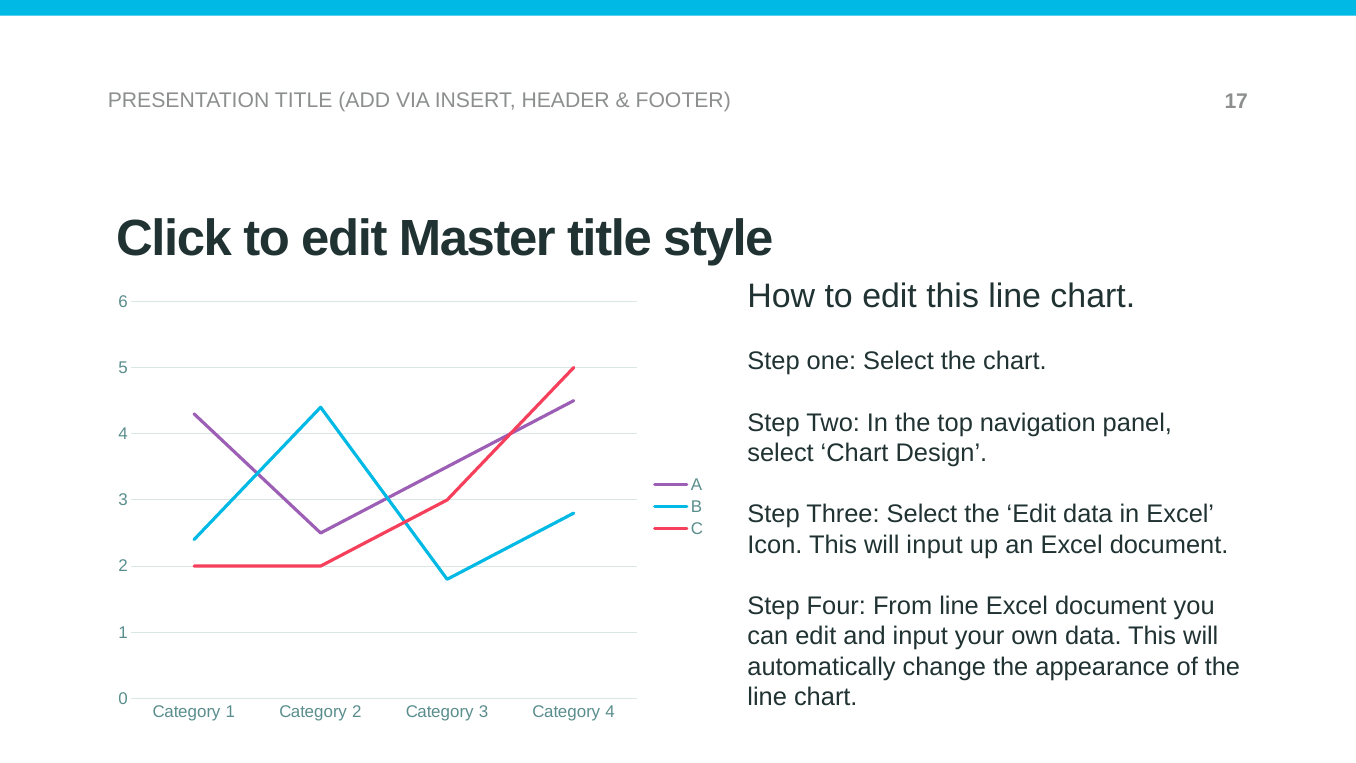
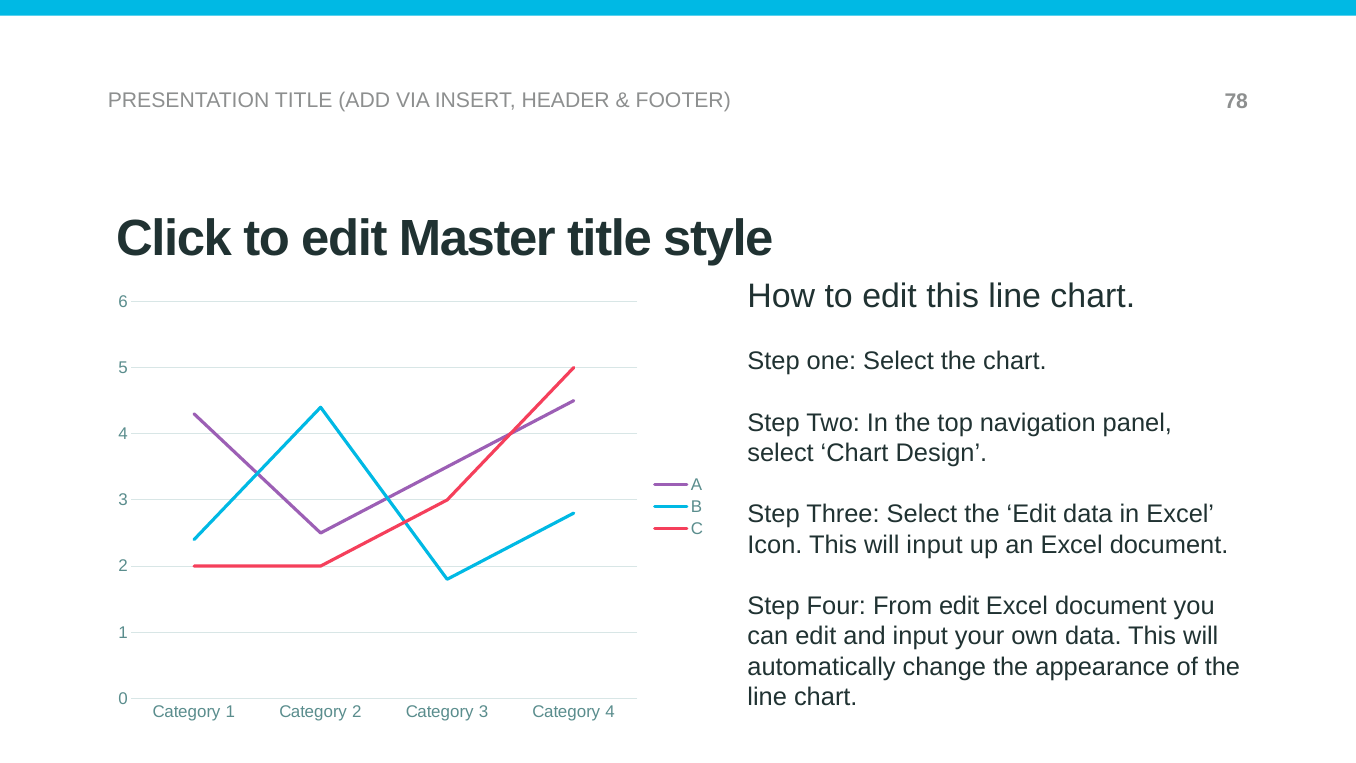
17: 17 -> 78 (1236, 101)
From line: line -> edit (959, 606)
